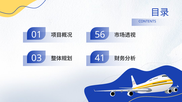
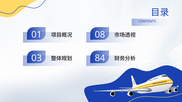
56: 56 -> 08 (100, 35)
41: 41 -> 84 (100, 58)
